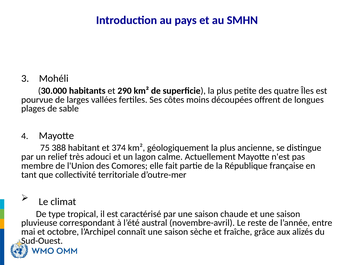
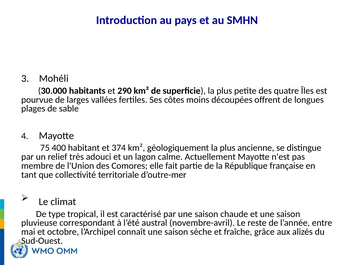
388: 388 -> 400 (59, 148)
